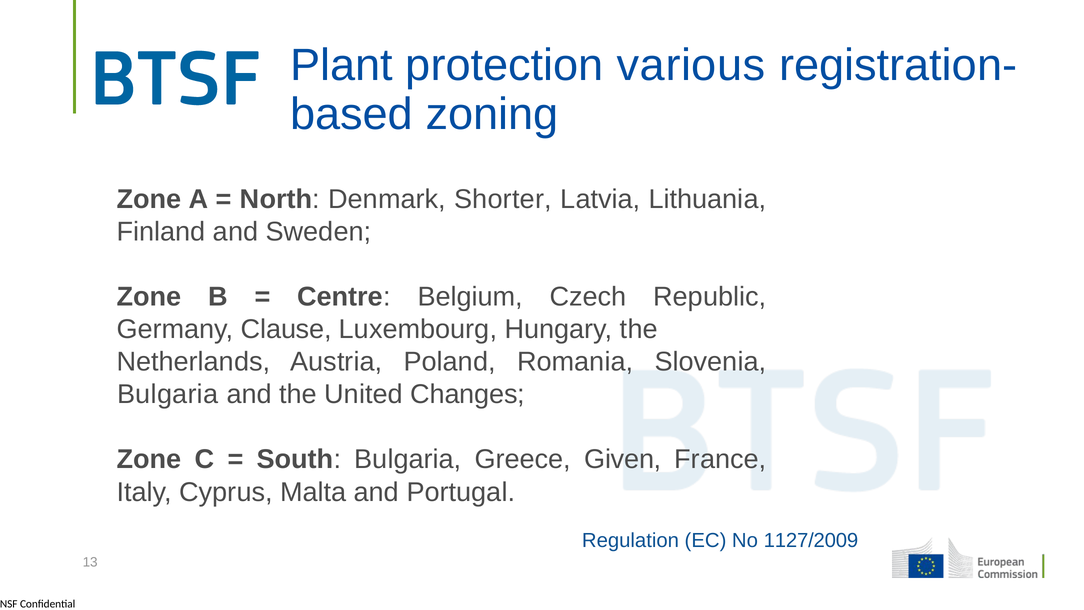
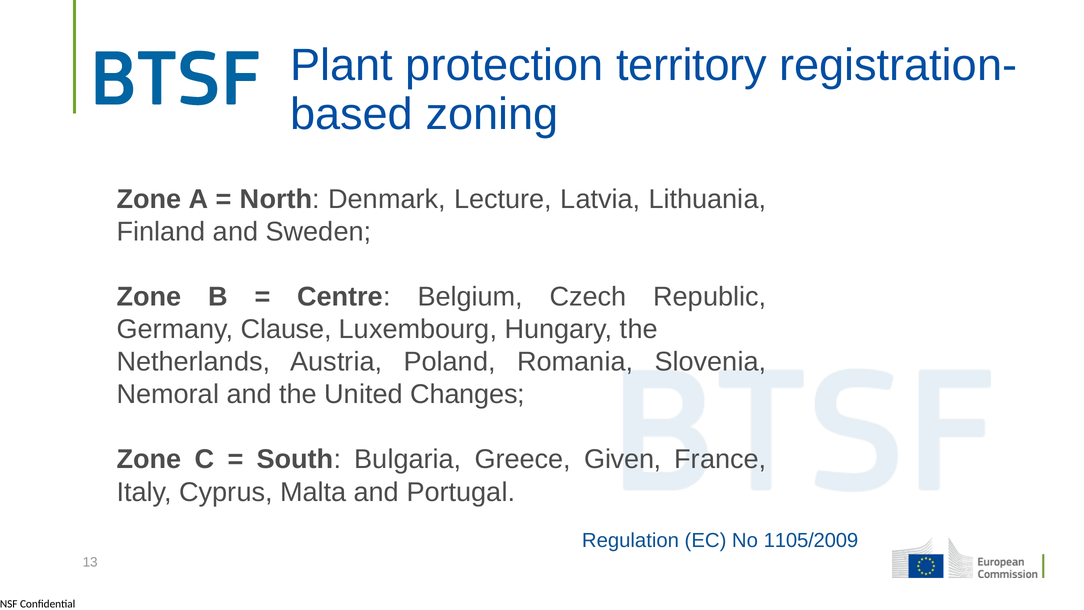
various: various -> territory (691, 65)
Shorter: Shorter -> Lecture (503, 199)
Bulgaria: Bulgaria -> Nemoral (168, 394)
1127/2009: 1127/2009 -> 1105/2009 (811, 540)
